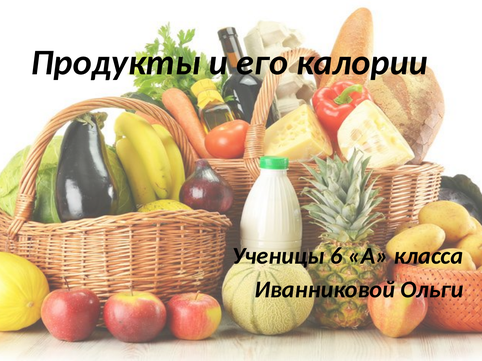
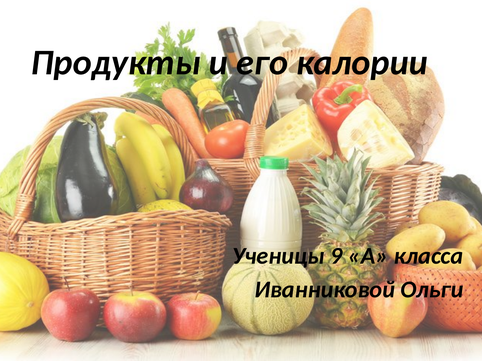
6: 6 -> 9 (336, 256)
